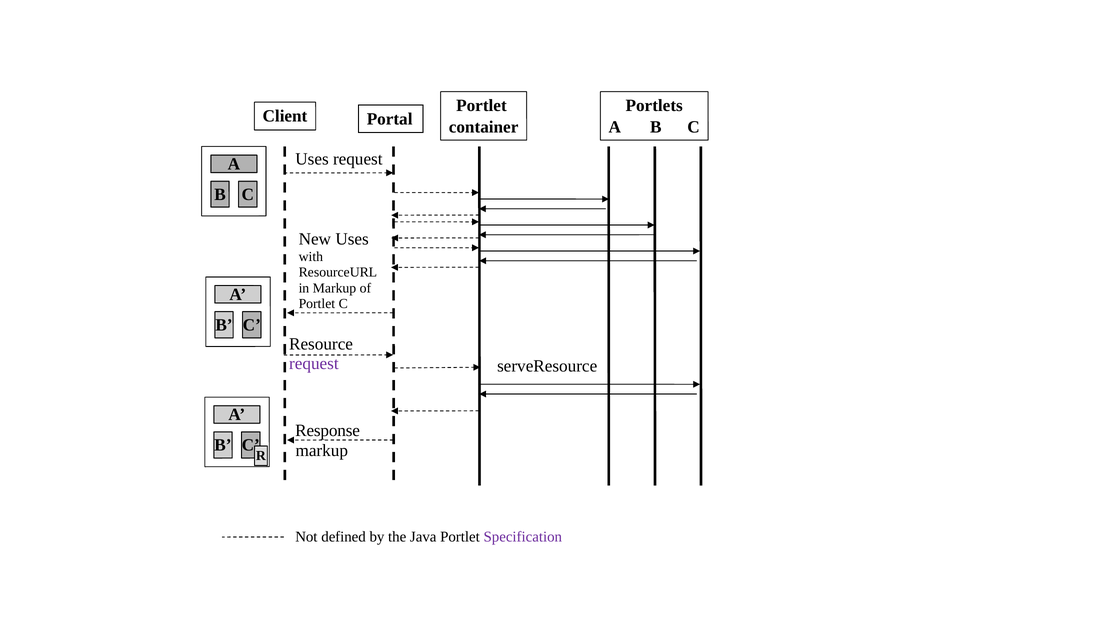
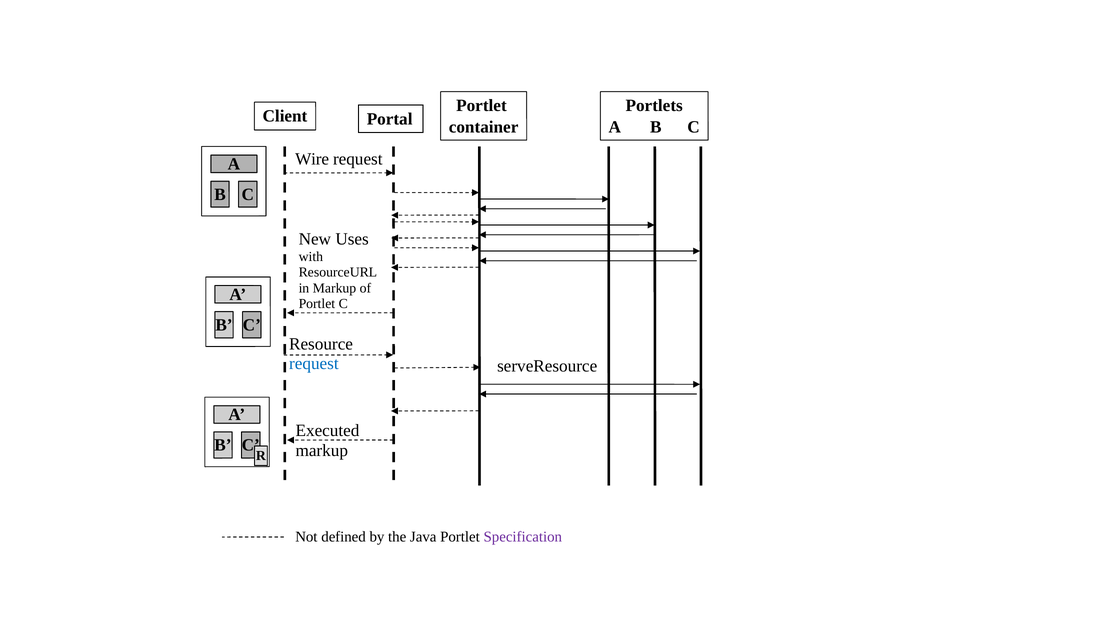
Uses: Uses -> Wire (312, 159)
request colour: purple -> blue (314, 364)
Response: Response -> Executed (327, 431)
